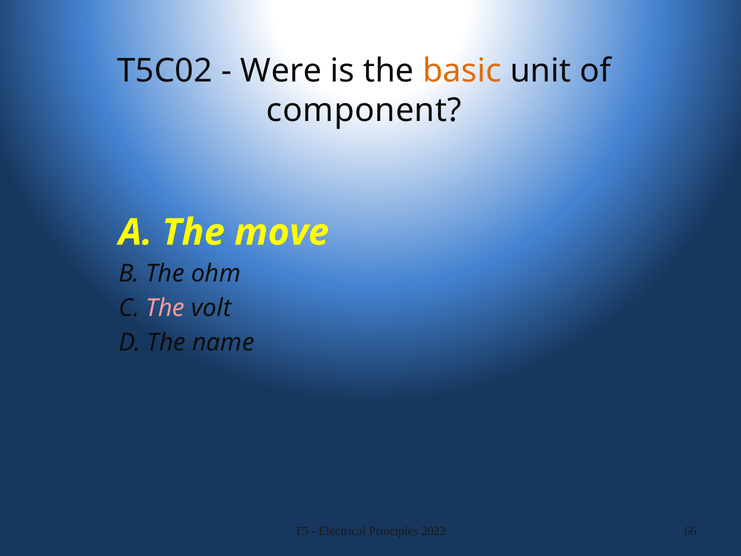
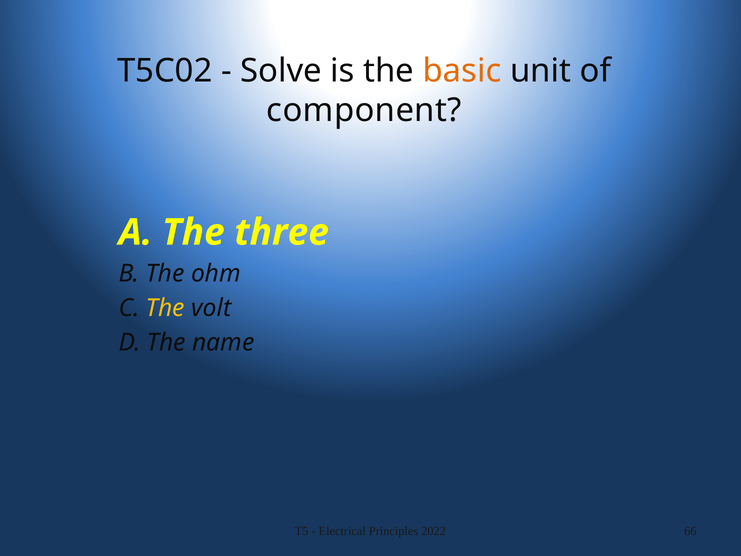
Were: Were -> Solve (281, 71)
move: move -> three (282, 232)
The colour: pink -> yellow (165, 308)
